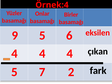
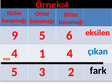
4: 4 -> 1 (42, 54)
çıkan colour: black -> blue (98, 51)
7: 7 -> 3 (42, 72)
